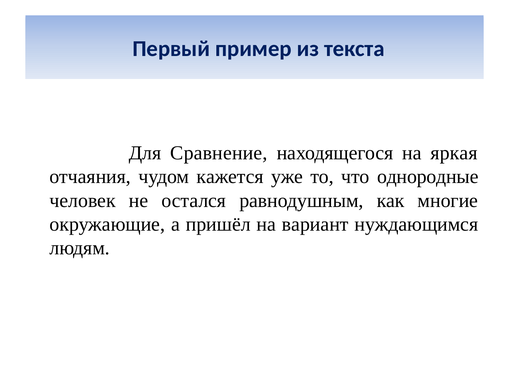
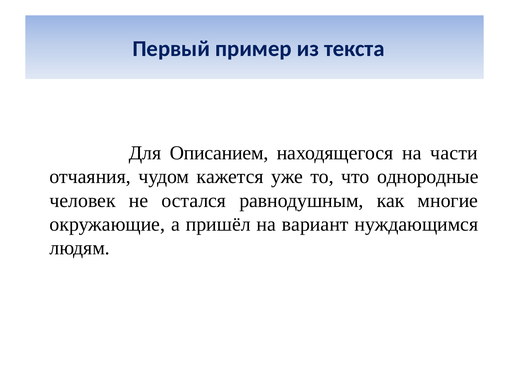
Сравнение: Сравнение -> Описанием (219, 153)
яркая: яркая -> части (454, 153)
